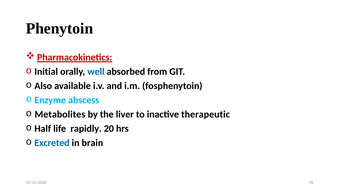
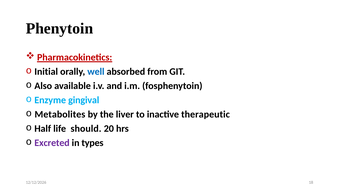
abscess: abscess -> gingival (84, 100)
rapidly: rapidly -> should (86, 128)
Excreted colour: blue -> purple (52, 143)
brain: brain -> types (92, 143)
